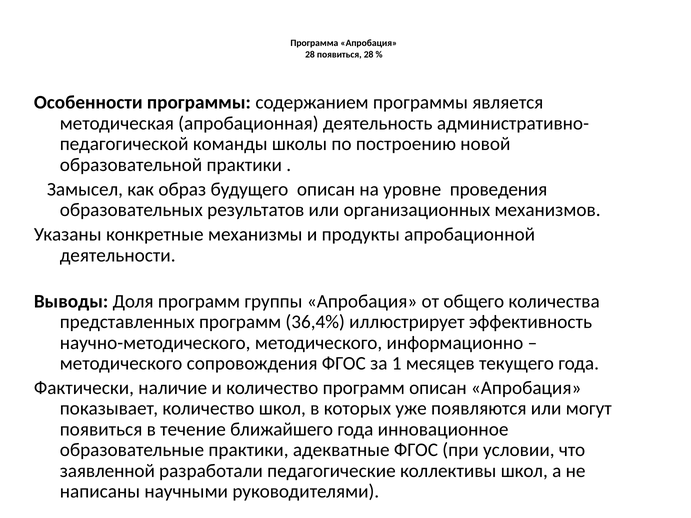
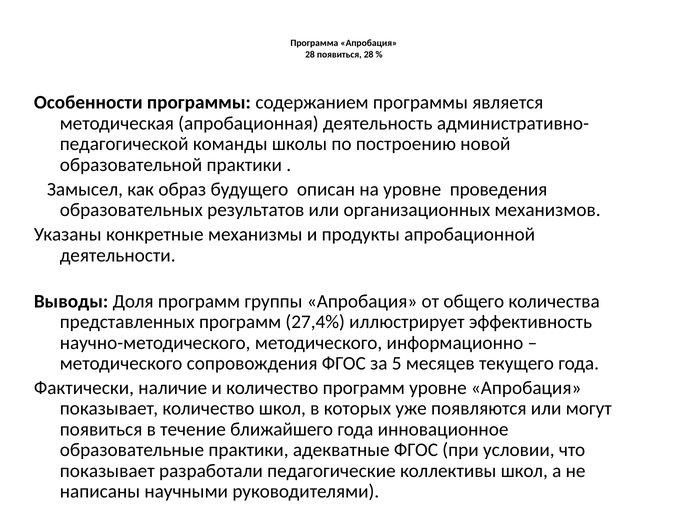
36,4%: 36,4% -> 27,4% (315, 322)
1: 1 -> 5 (397, 364)
программ описан: описан -> уровне (438, 388)
заявленной: заявленной -> показывает (107, 471)
